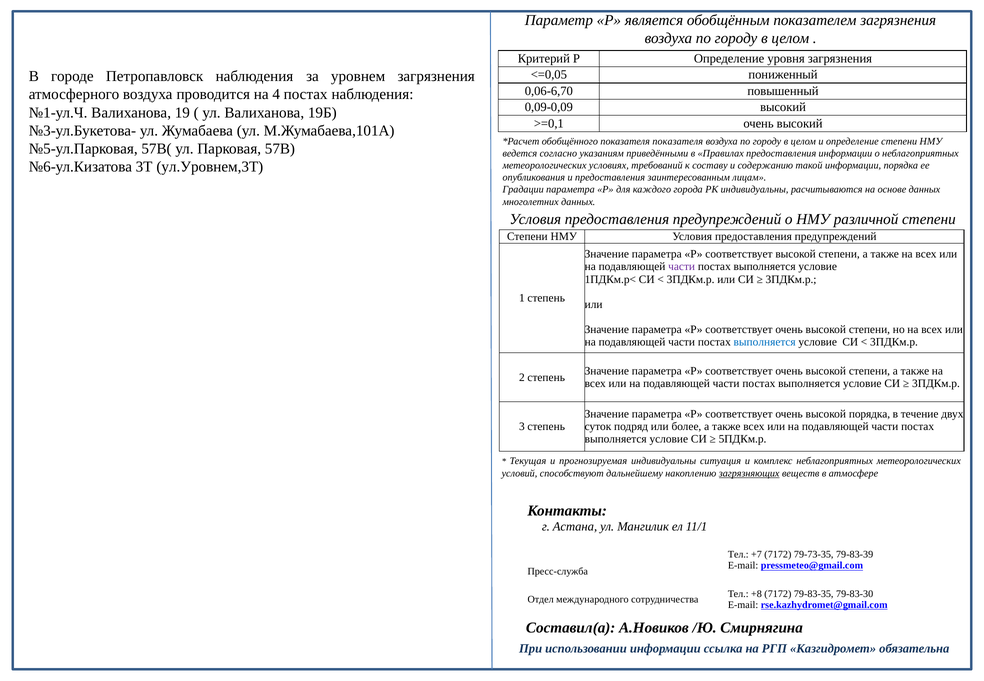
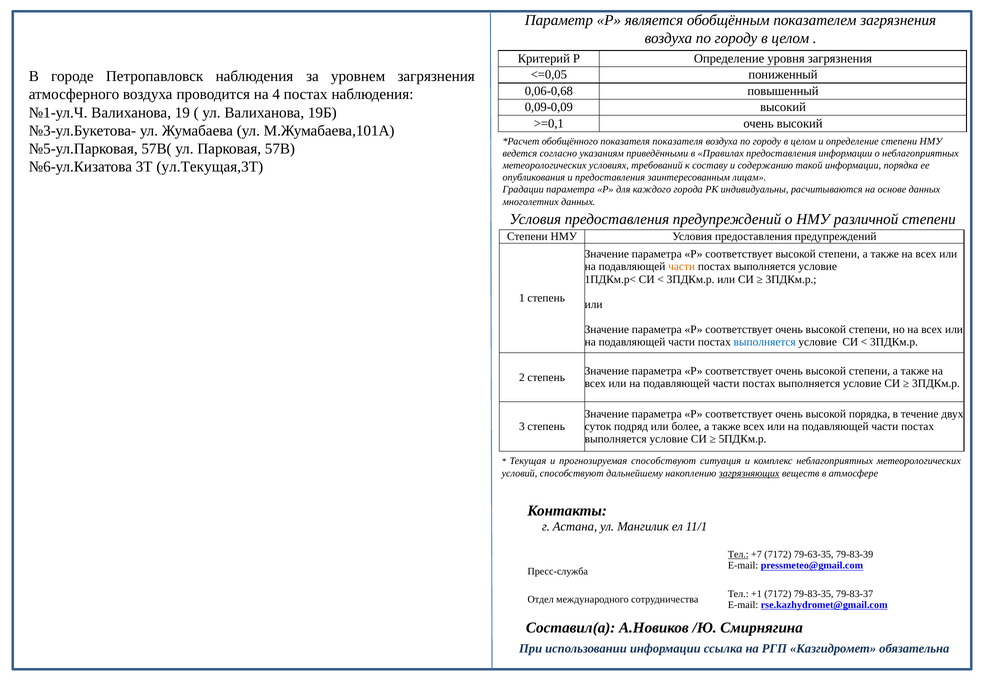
0,06-6,70: 0,06-6,70 -> 0,06-0,68 (549, 91)
ул.Уровнем,3Т: ул.Уровнем,3Т -> ул.Текущая,3Т (210, 167)
части colour: purple -> orange (682, 267)
прогнозируемая индивидуальны: индивидуальны -> способствуют (664, 461)
Тел underline: none -> present (738, 555)
79-73-35: 79-73-35 -> 79-63-35 (814, 555)
+8: +8 -> +1 (756, 594)
79-83-30: 79-83-30 -> 79-83-37 (855, 594)
